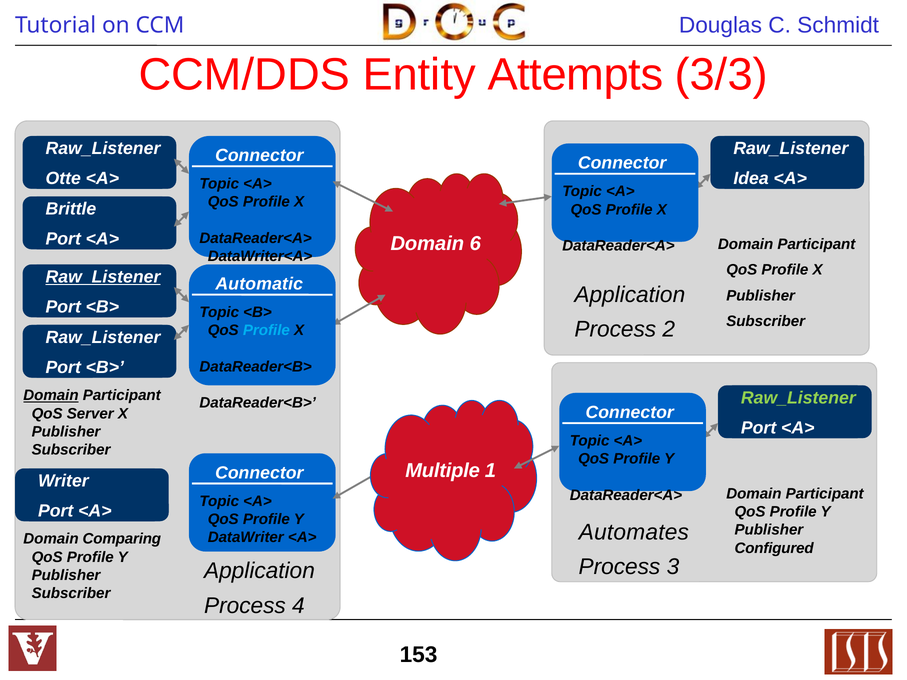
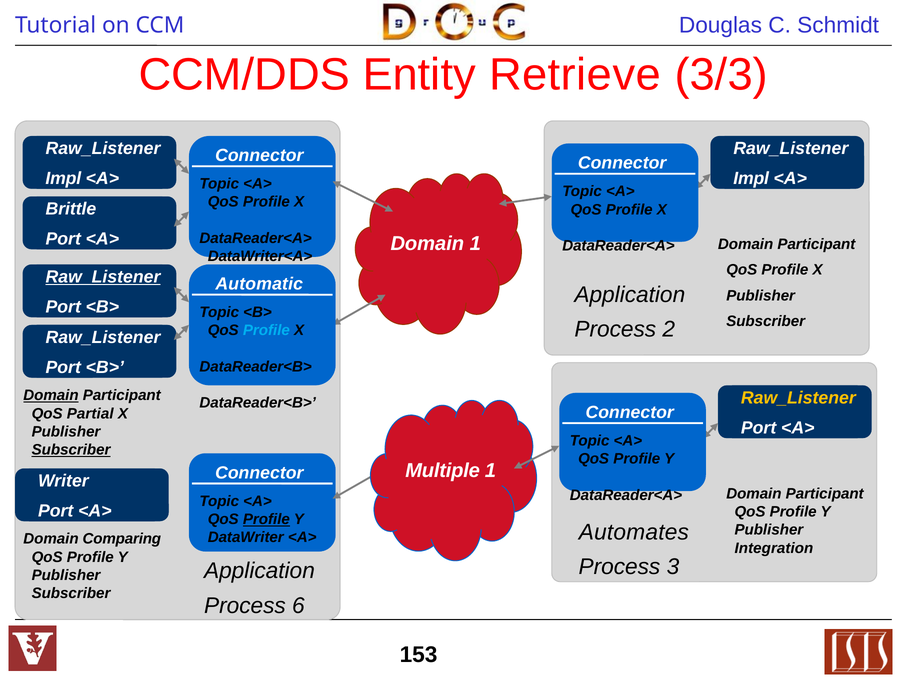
Attempts: Attempts -> Retrieve (575, 75)
Otte: Otte -> Impl (63, 179)
Idea: Idea -> Impl (751, 179)
Domain 6: 6 -> 1 (475, 244)
Raw_Listener colour: light green -> yellow (798, 398)
Server: Server -> Partial (90, 414)
Subscriber underline: none -> present (71, 450)
Profile underline: none -> present (266, 520)
Configured: Configured -> Integration (774, 548)
4: 4 -> 6 (298, 606)
